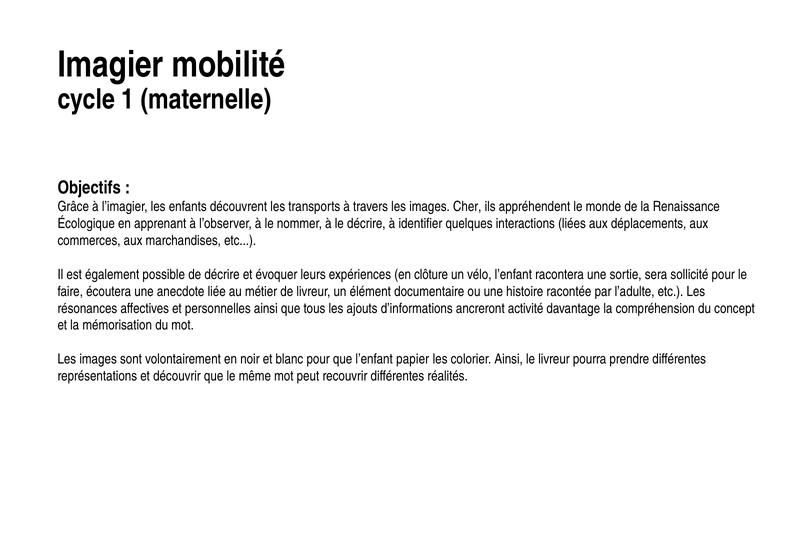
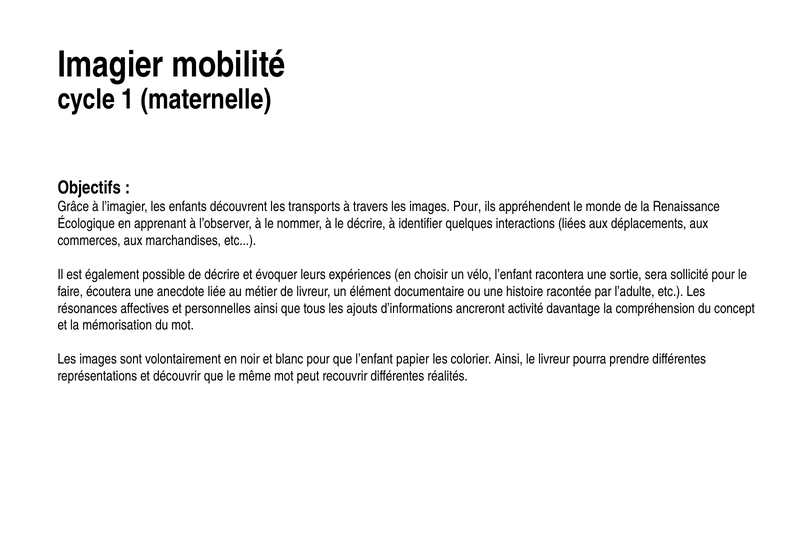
images Cher: Cher -> Pour (467, 207)
clôture: clôture -> choisir (431, 275)
